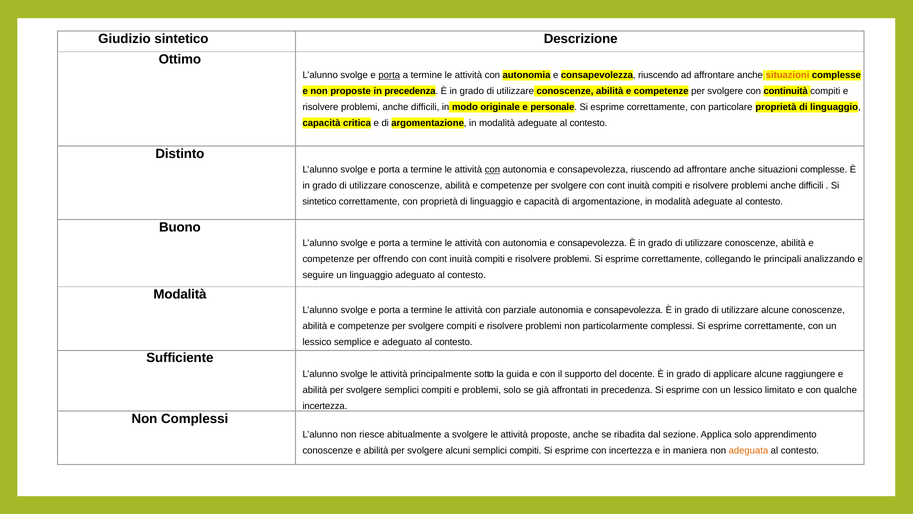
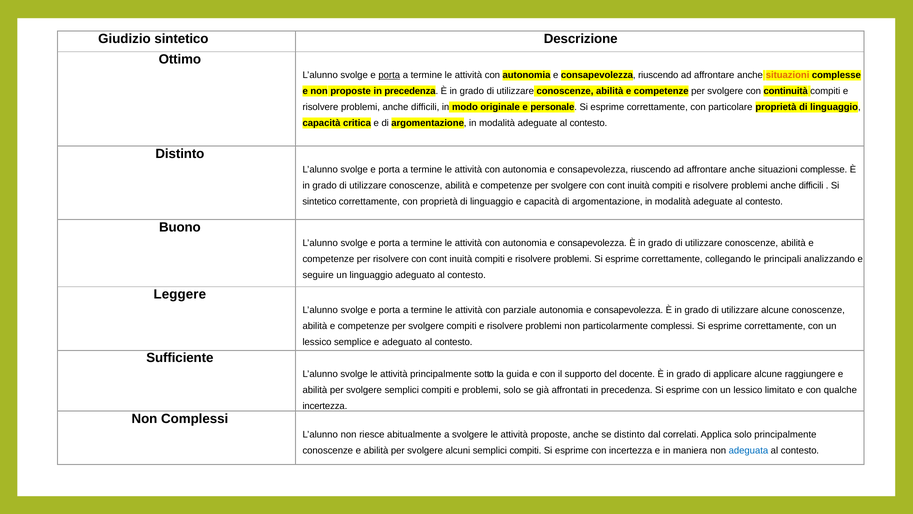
con underline: present -> none (492, 170)
per offrendo: offrendo -> risolvere (391, 259)
Modalità: Modalità -> Leggere (180, 294)
se ribadita: ribadita -> distinto (630, 434)
sezione: sezione -> correlati (681, 434)
solo apprendimento: apprendimento -> principalmente (785, 434)
adeguata colour: orange -> blue (748, 450)
